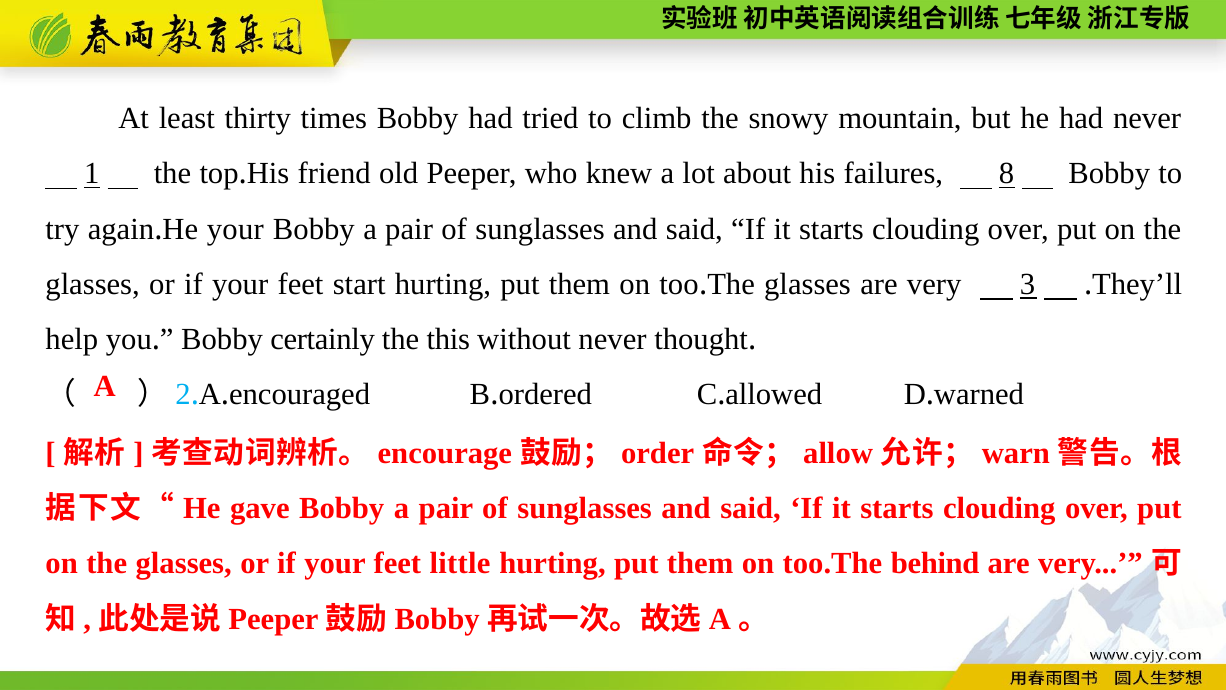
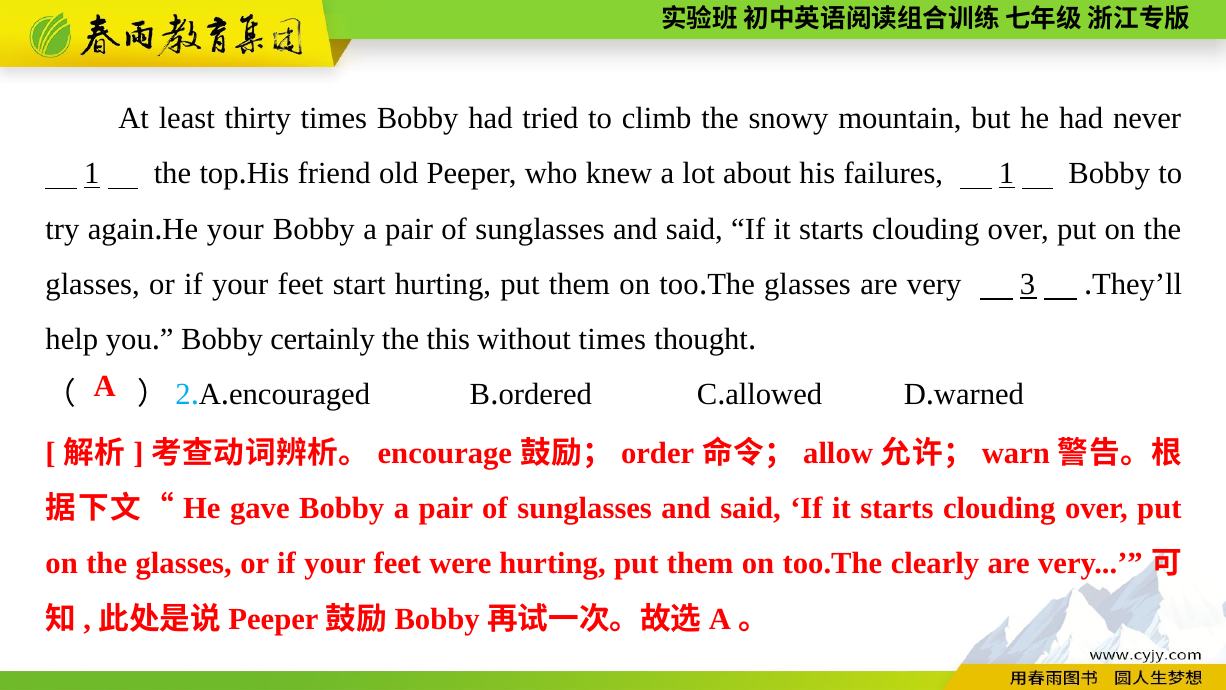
failures 8: 8 -> 1 (1007, 174)
without never: never -> times (612, 339)
little: little -> were (460, 563)
behind: behind -> clearly (935, 563)
